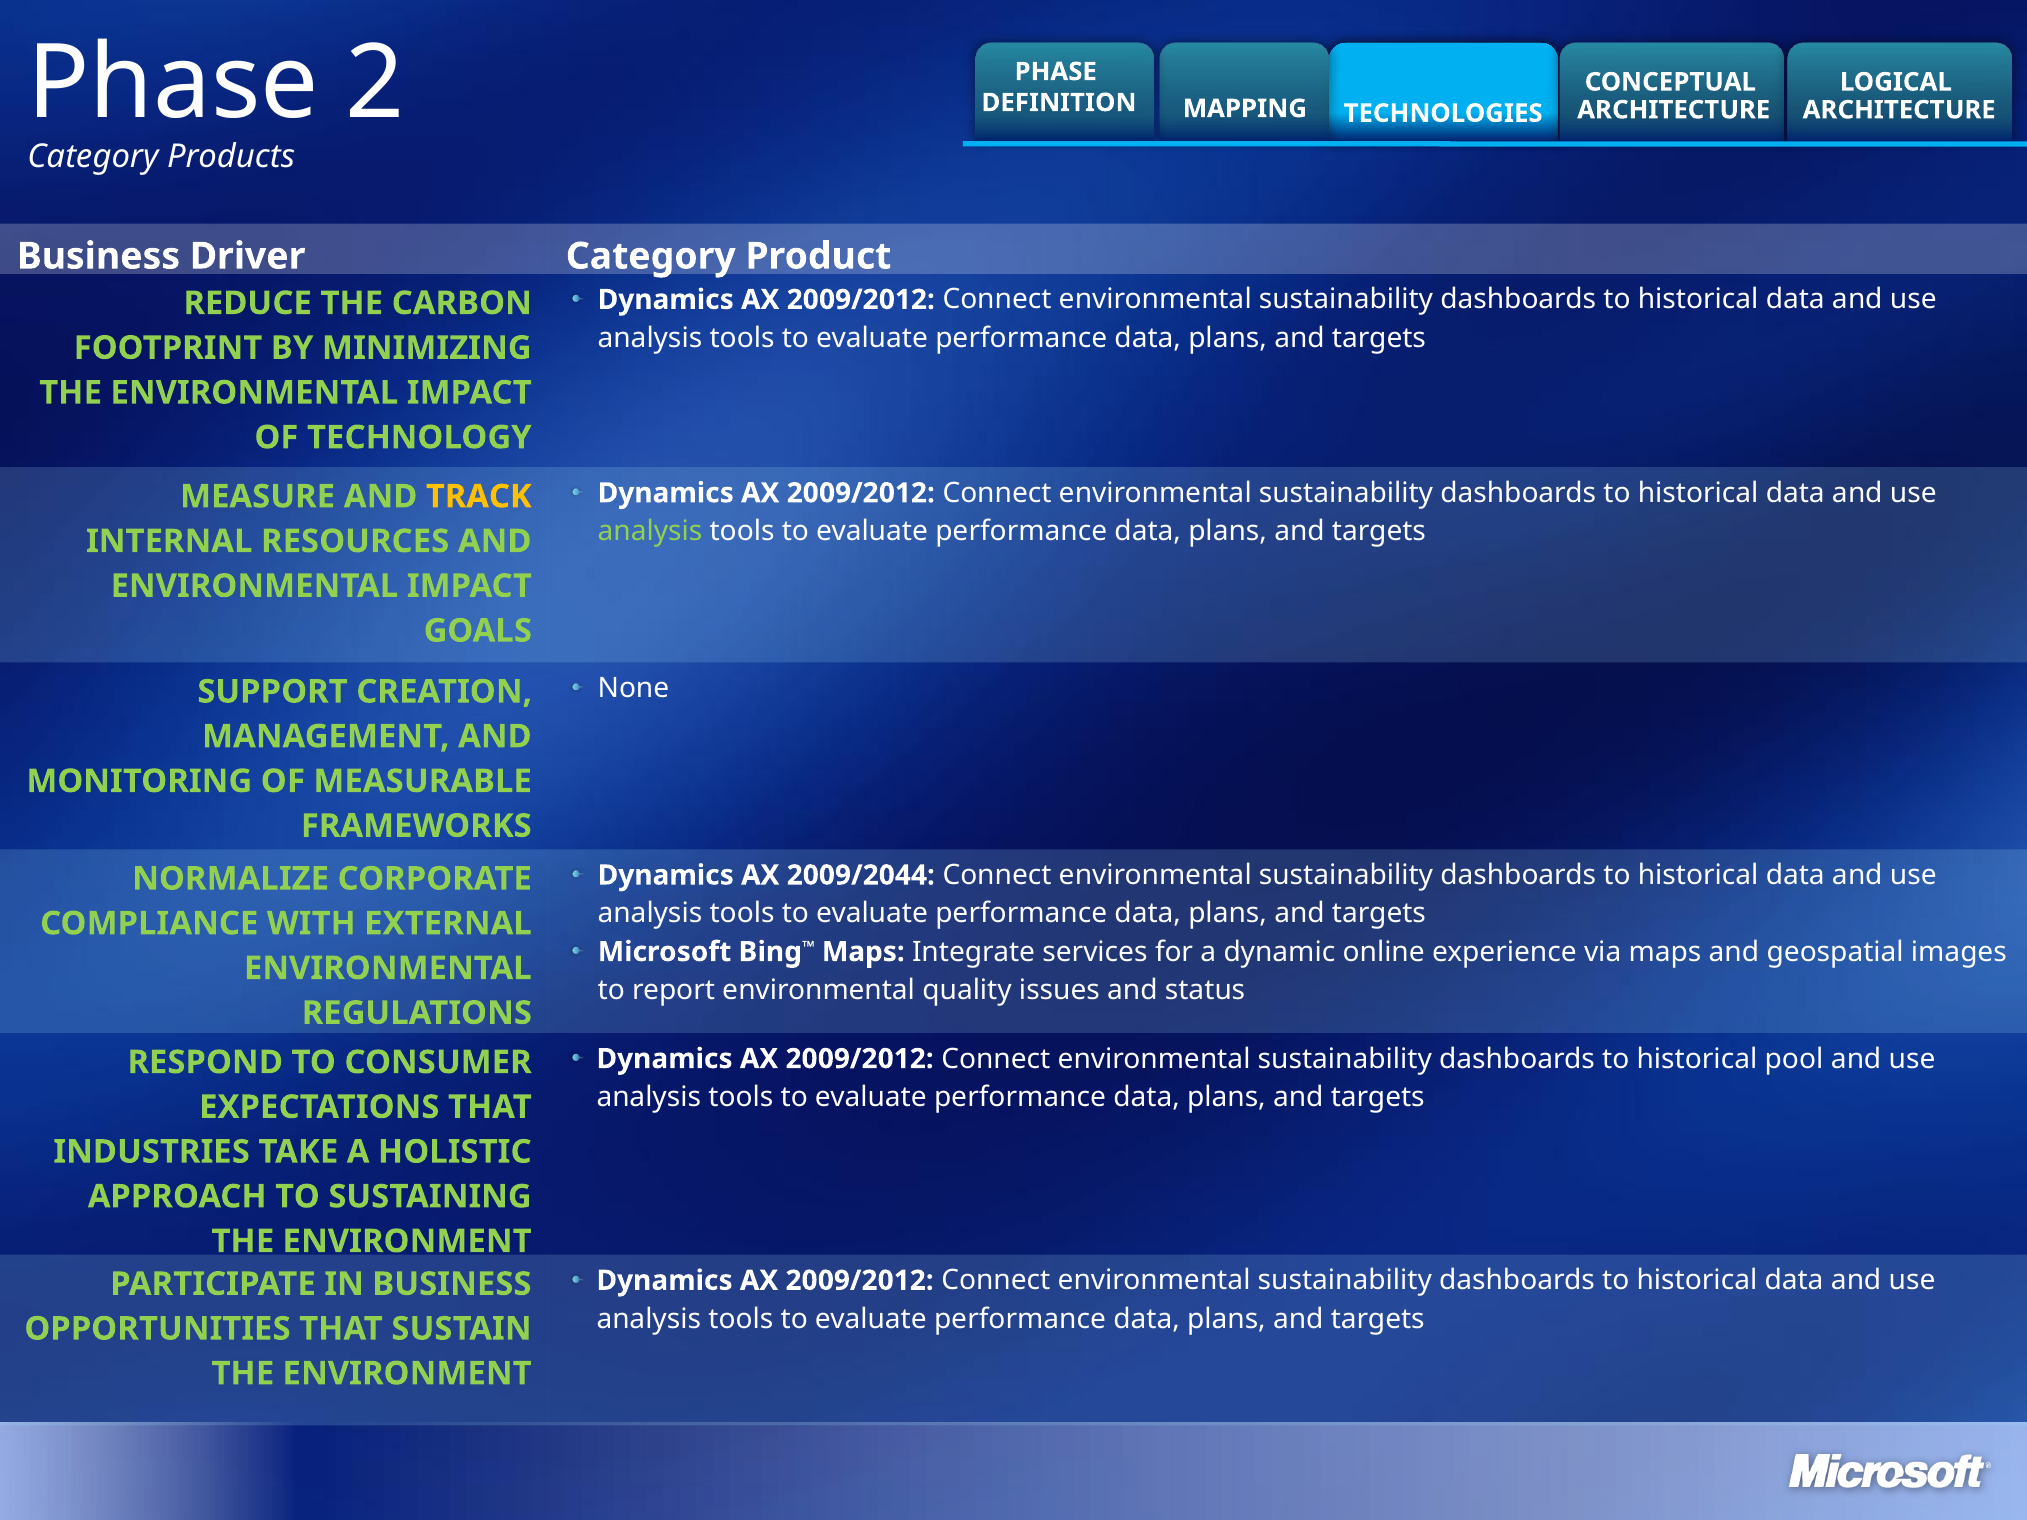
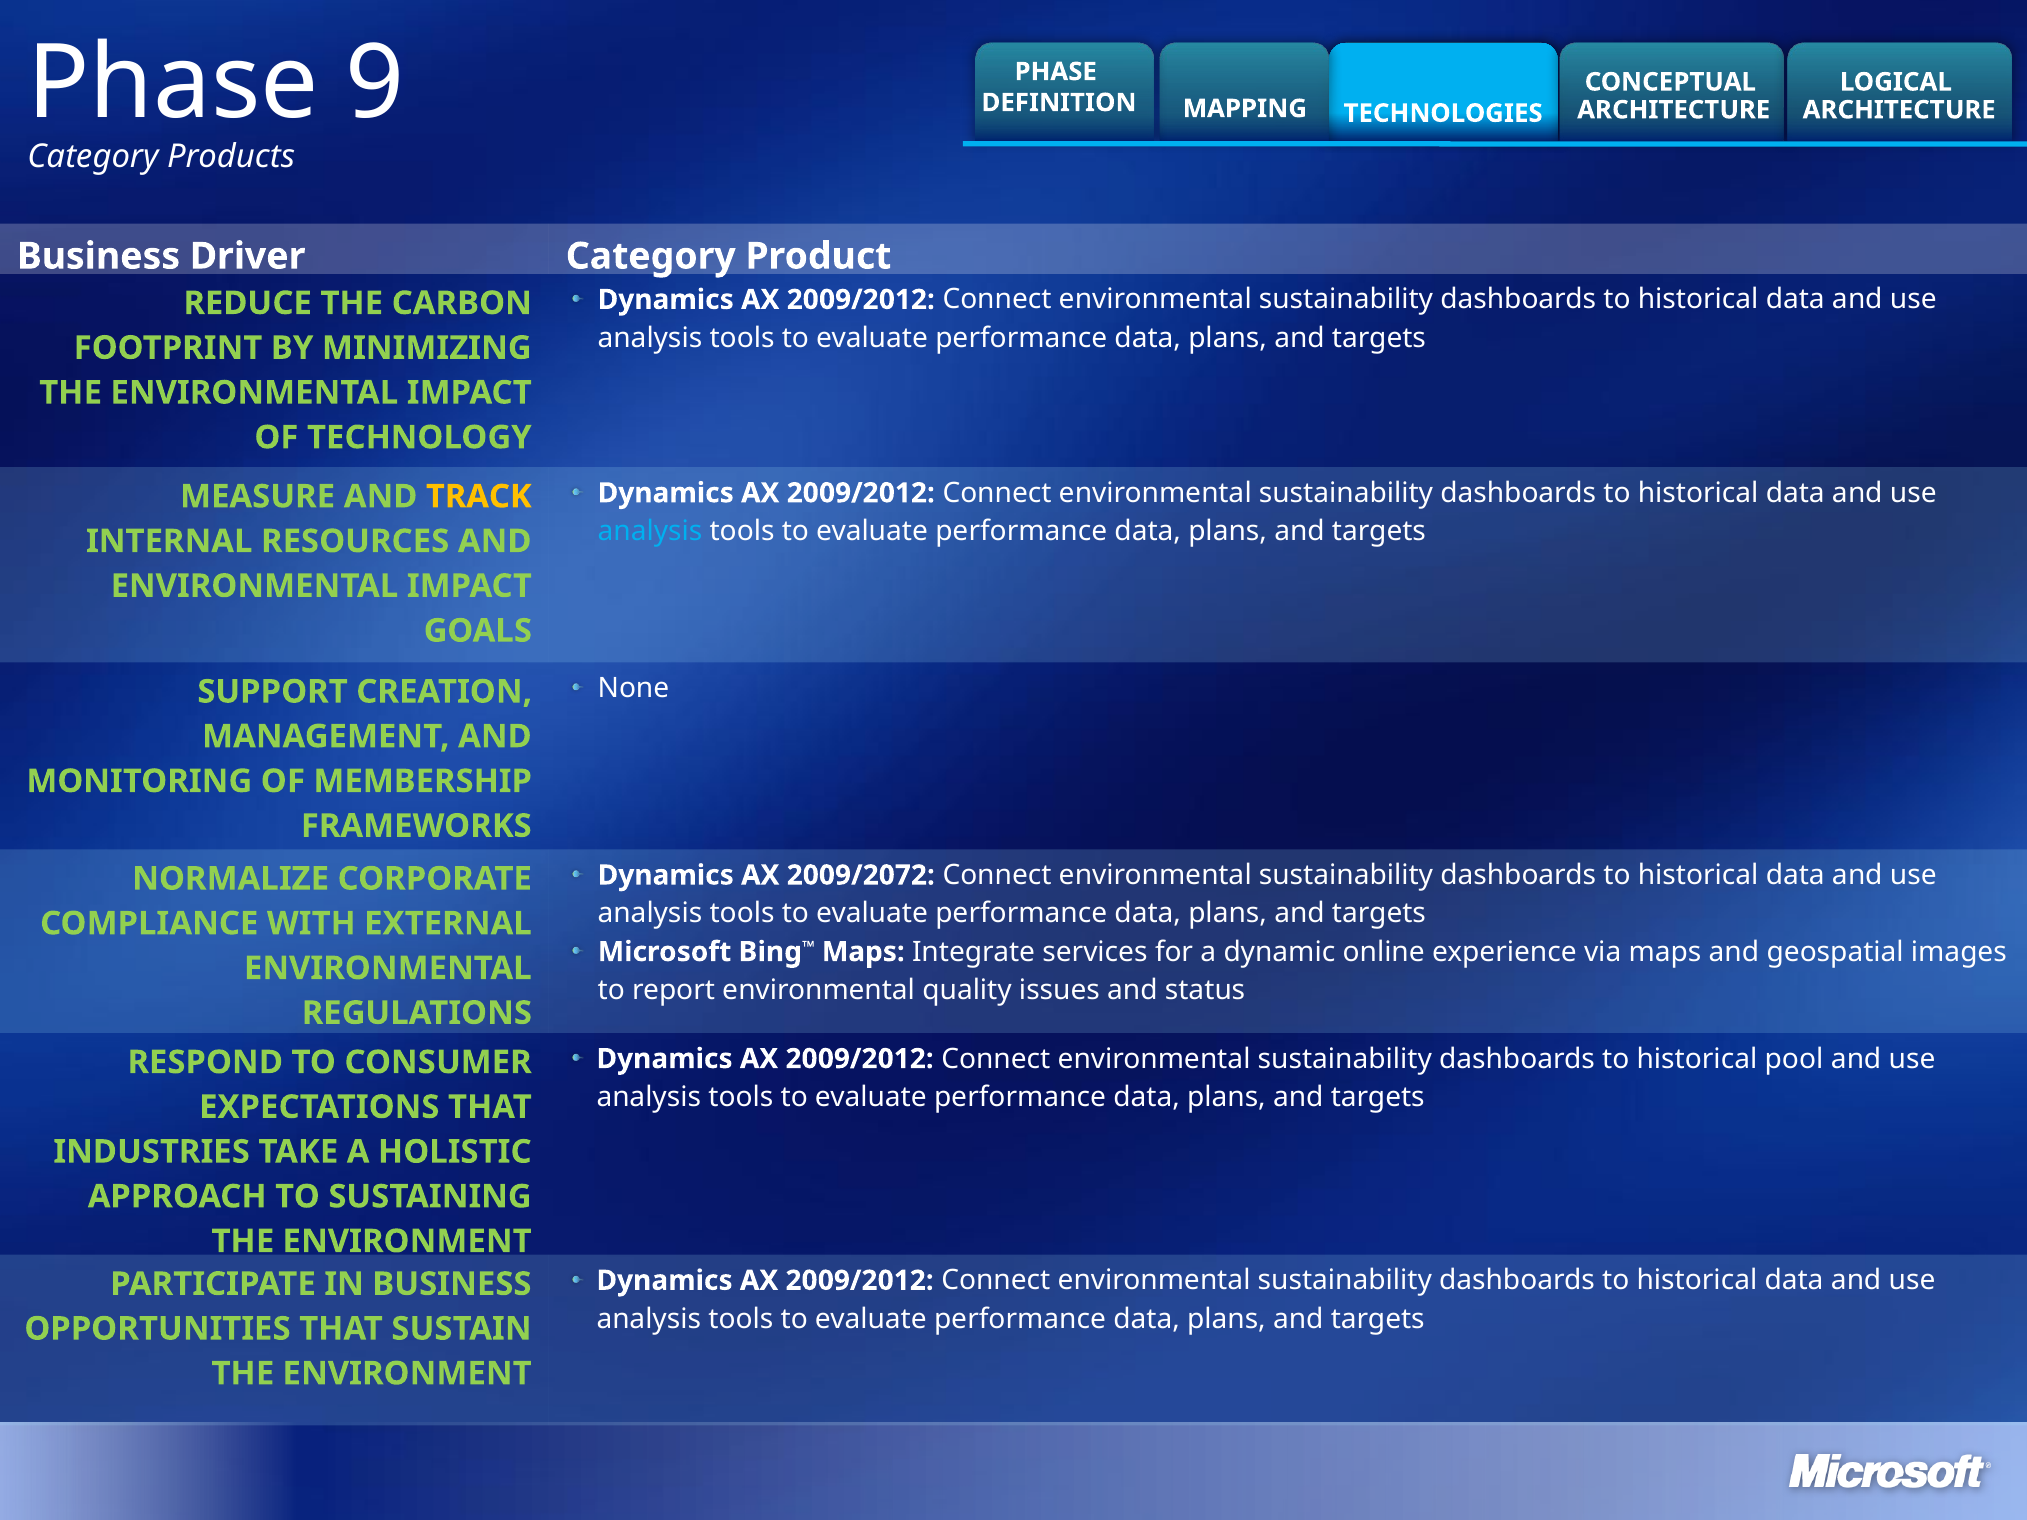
2: 2 -> 9 (375, 83)
analysis colour: light green -> light blue (650, 531)
MEASURABLE: MEASURABLE -> MEMBERSHIP (423, 781)
2009/2044: 2009/2044 -> 2009/2072 (861, 875)
